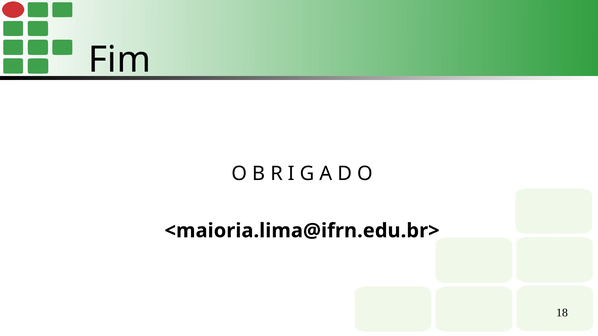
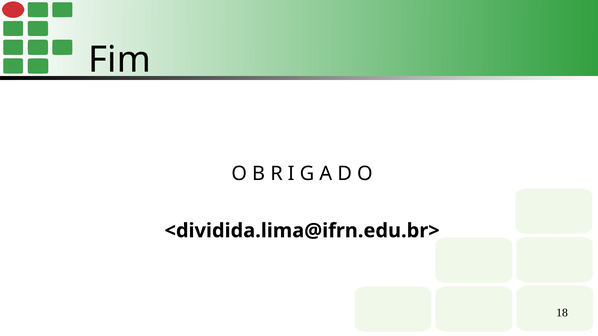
<maioria.lima@ifrn.edu.br>: <maioria.lima@ifrn.edu.br> -> <dividida.lima@ifrn.edu.br> (302, 231)
